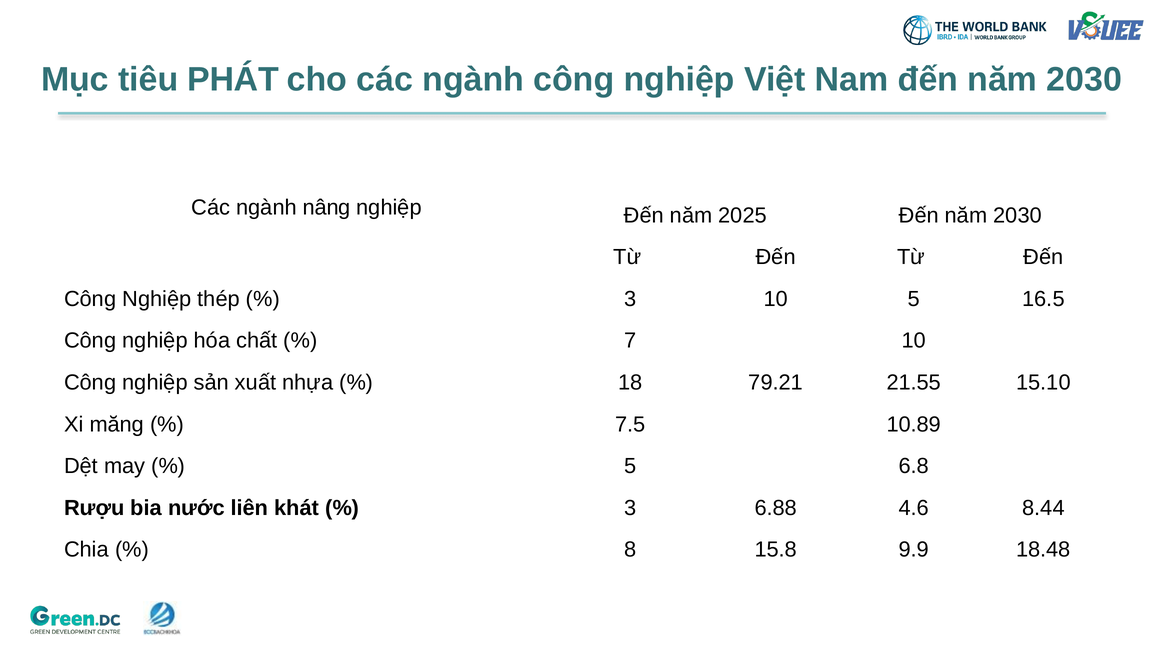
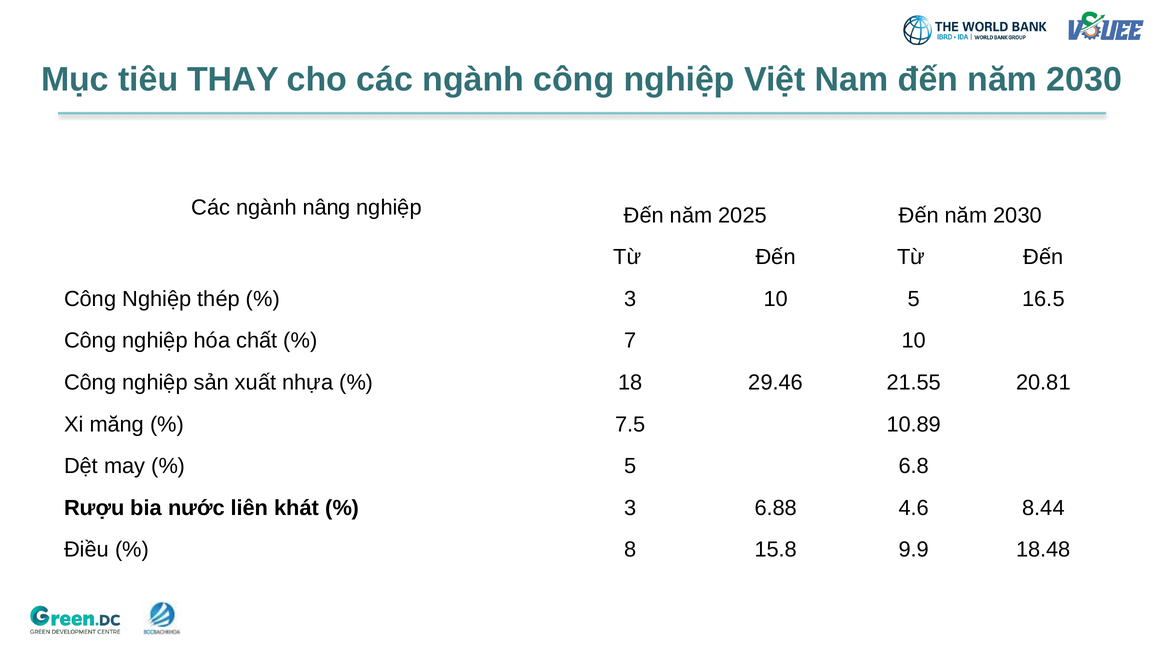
PHÁT: PHÁT -> THAY (233, 79)
79.21: 79.21 -> 29.46 (776, 382)
15.10: 15.10 -> 20.81 (1043, 382)
Chia: Chia -> Điều (87, 549)
